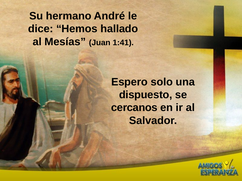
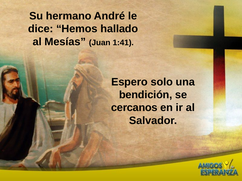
dispuesto: dispuesto -> bendición (146, 95)
